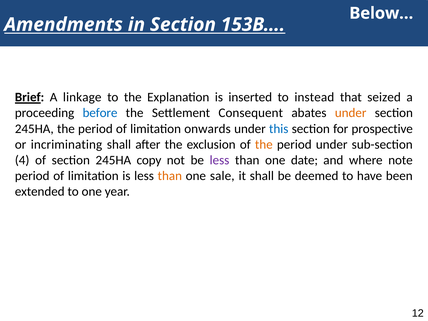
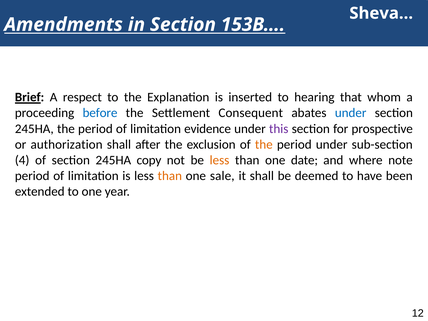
Below…: Below… -> Sheva… (381, 13)
linkage: linkage -> respect (82, 97)
instead: instead -> hearing (314, 97)
seized: seized -> whom (384, 97)
under colour: orange -> blue (351, 113)
onwards: onwards -> evidence (208, 129)
this colour: blue -> purple (279, 129)
incriminating: incriminating -> authorization (67, 144)
less colour: purple -> orange (219, 160)
